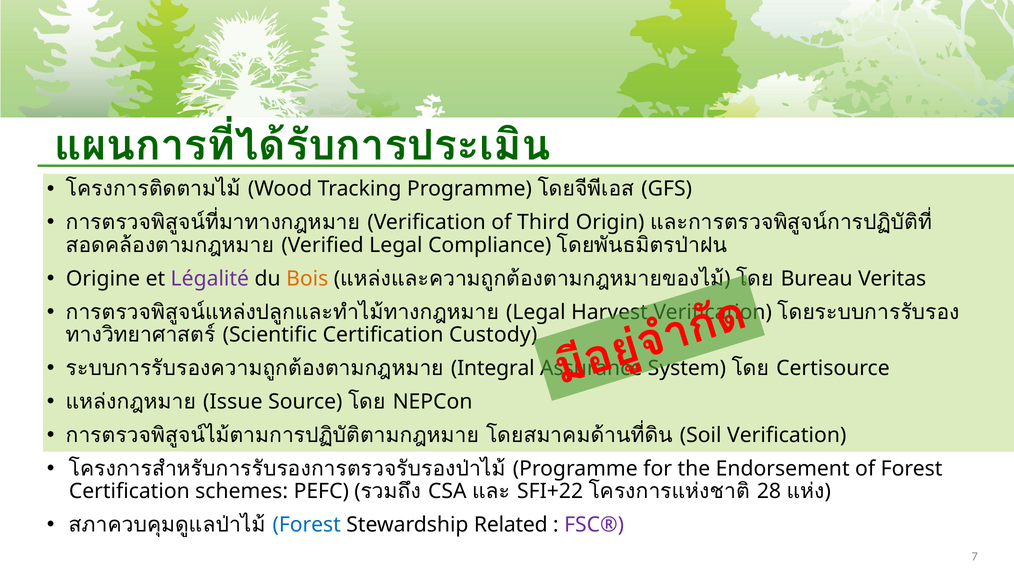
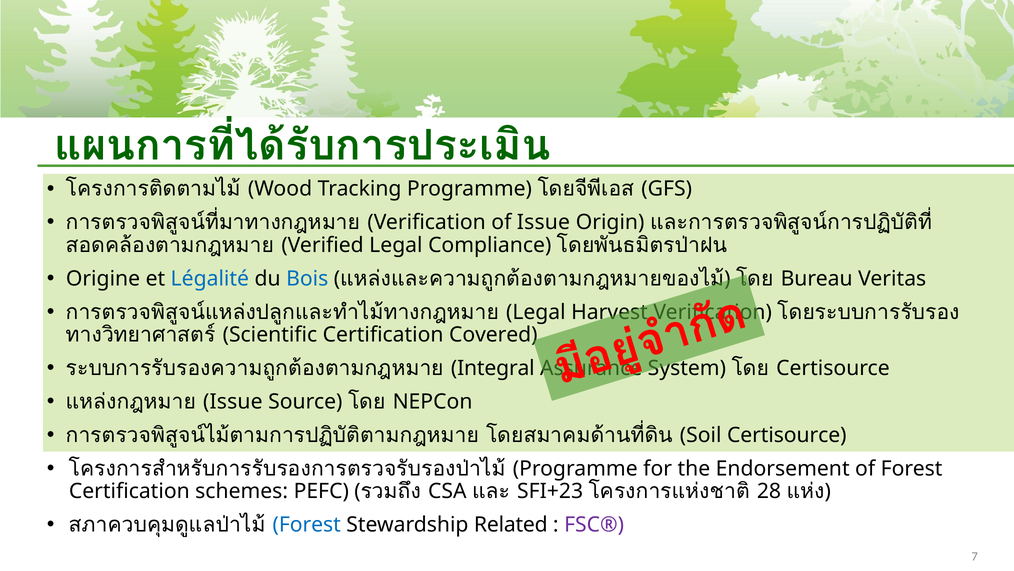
of Third: Third -> Issue (543, 222)
Légalité colour: purple -> blue (210, 278)
Bois colour: orange -> blue (307, 278)
Custody: Custody -> Covered (493, 335)
Soil Verification: Verification -> Certisource (787, 435)
SFI+22: SFI+22 -> SFI+23 (550, 491)
